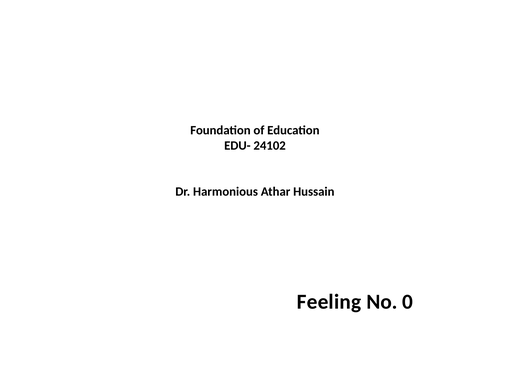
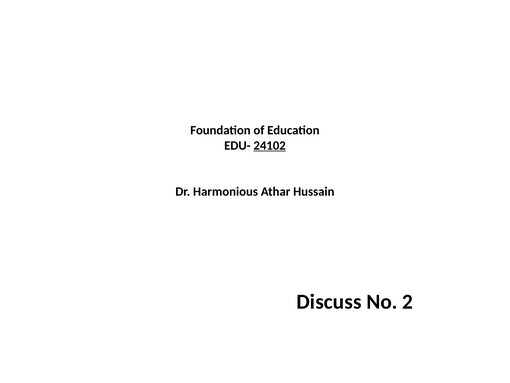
24102 underline: none -> present (270, 145)
Feeling: Feeling -> Discuss (329, 302)
0: 0 -> 2 (408, 302)
